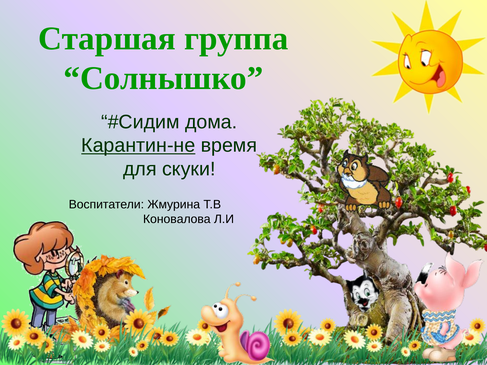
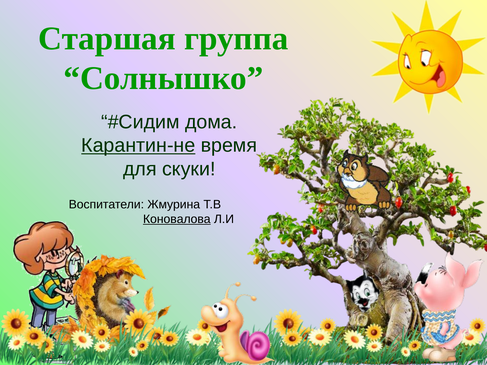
Коновалова underline: none -> present (177, 219)
